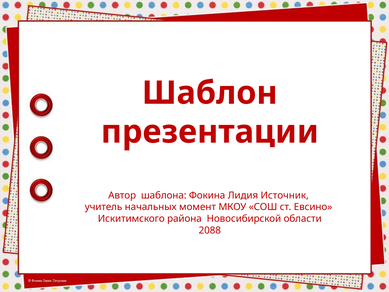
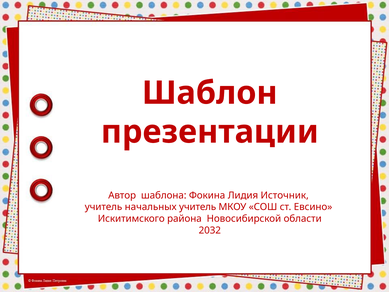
начальных момент: момент -> учитель (198, 207)
2088: 2088 -> 2032 (210, 230)
